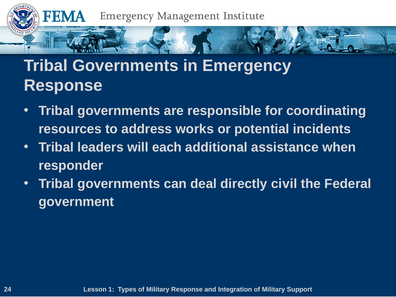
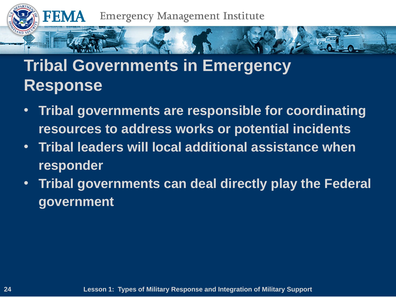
each: each -> local (167, 147)
civil: civil -> play (284, 184)
